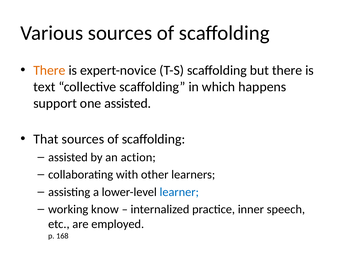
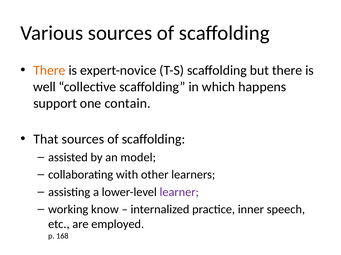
text: text -> well (44, 87)
one assisted: assisted -> contain (128, 104)
action: action -> model (138, 158)
learner colour: blue -> purple (179, 193)
